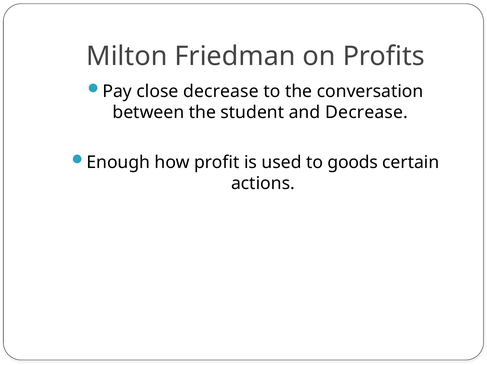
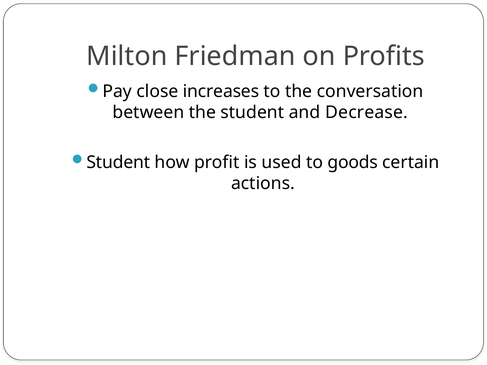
close decrease: decrease -> increases (221, 91)
Enough: Enough -> Student (118, 162)
